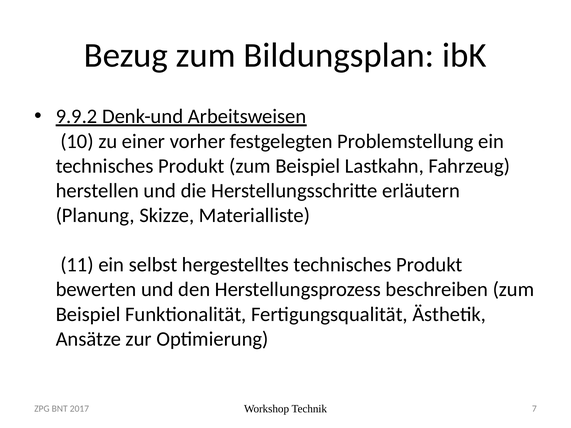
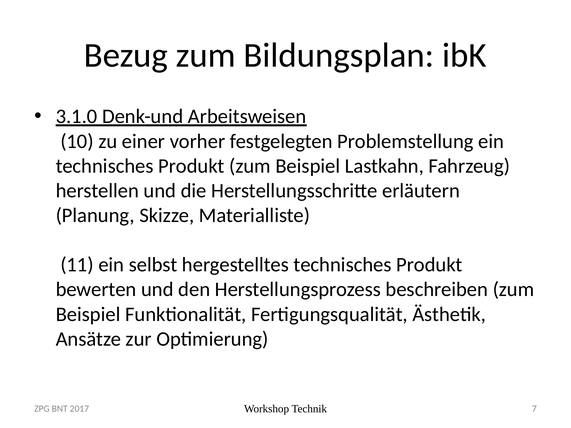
9.9.2: 9.9.2 -> 3.1.0 (77, 117)
